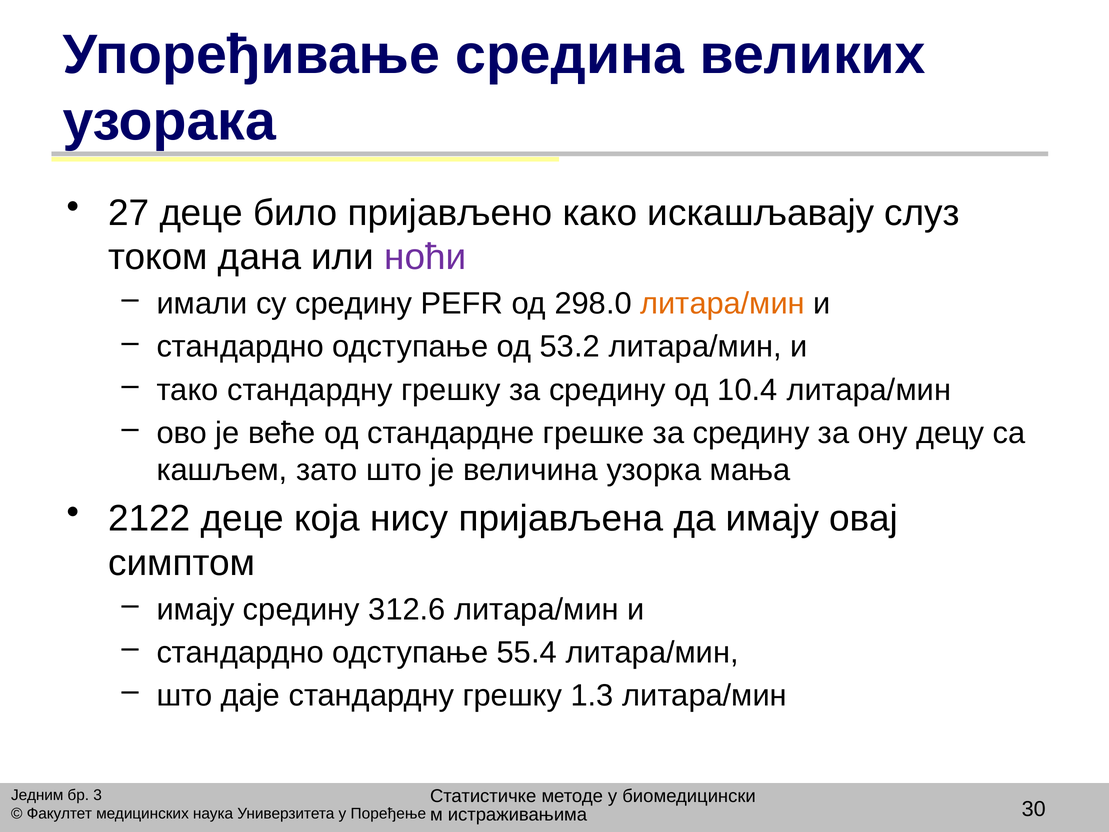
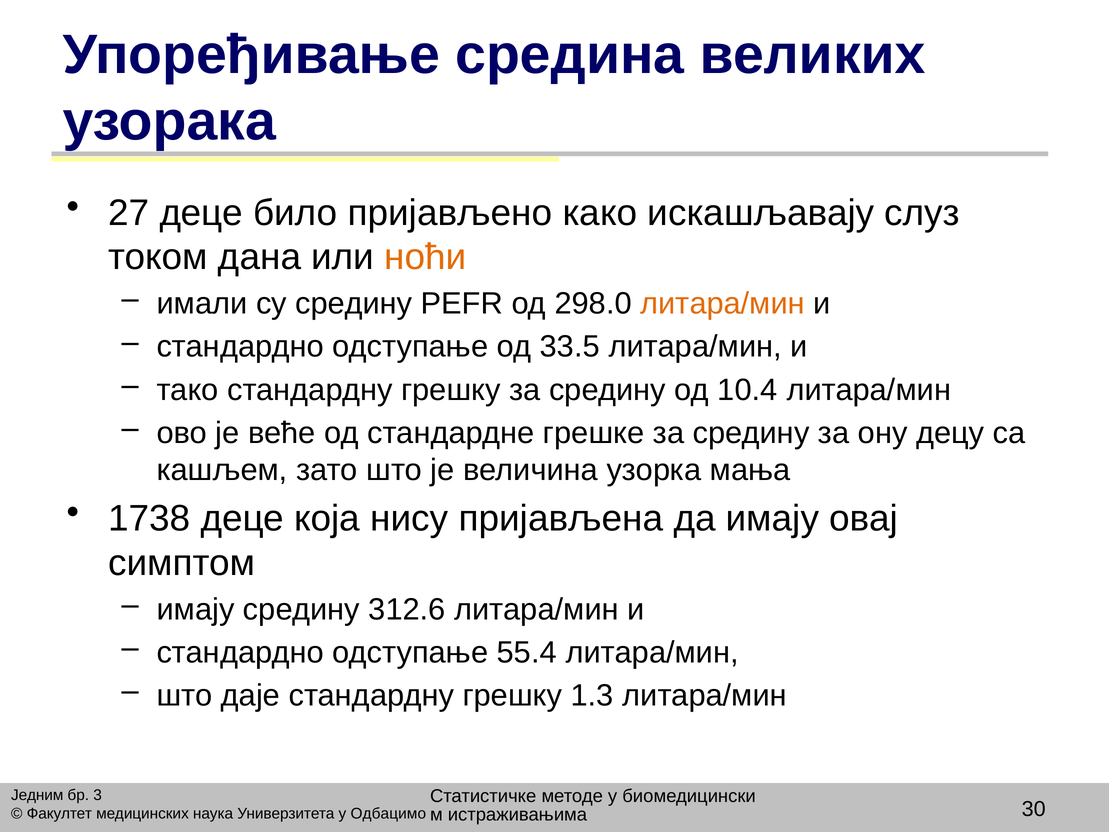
ноћи colour: purple -> orange (425, 257)
53.2: 53.2 -> 33.5 (570, 347)
2122: 2122 -> 1738 (149, 518)
Поређење: Поређење -> Одбацимо (388, 814)
